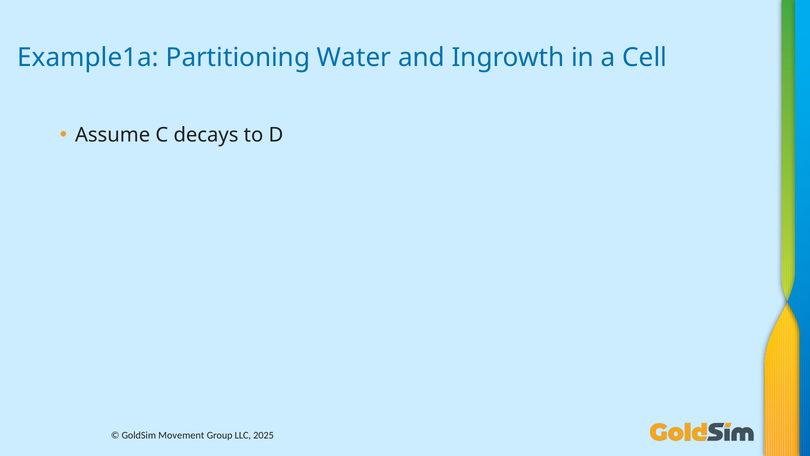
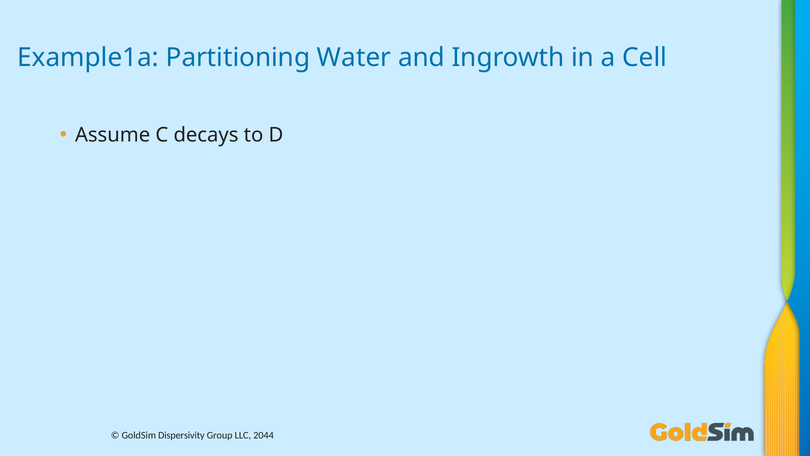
Movement: Movement -> Dispersivity (181, 435)
2025: 2025 -> 2044 (264, 435)
